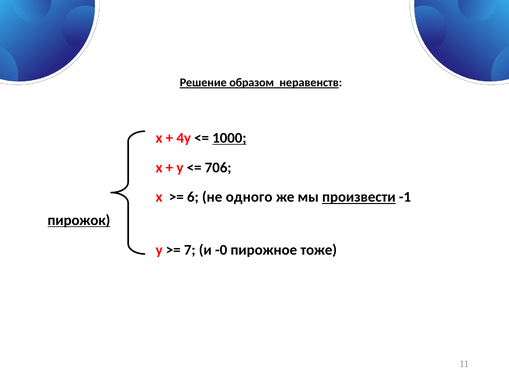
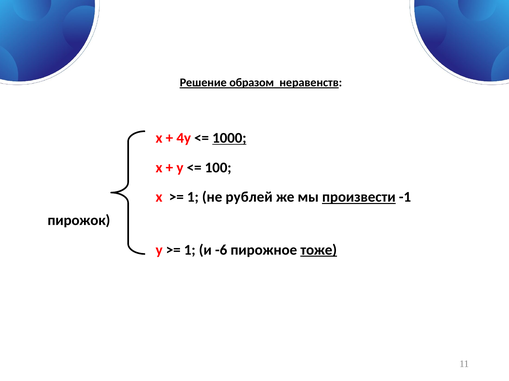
706: 706 -> 100 (218, 168)
6: 6 -> 1 (193, 197)
одного: одного -> рублей (249, 197)
пирожок underline: present -> none (79, 221)
7: 7 -> 1 (190, 250)
-0: -0 -> -6 (221, 250)
тоже underline: none -> present (319, 250)
